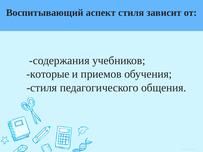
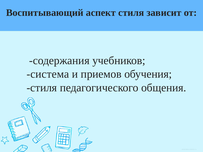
которые: которые -> система (48, 74)
